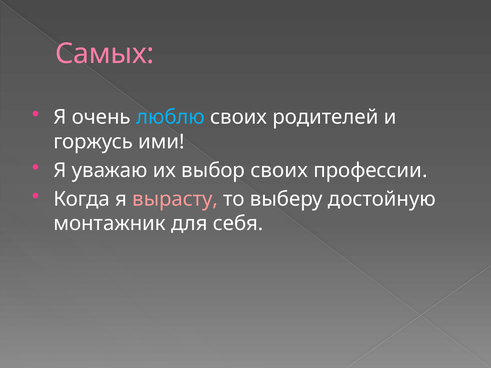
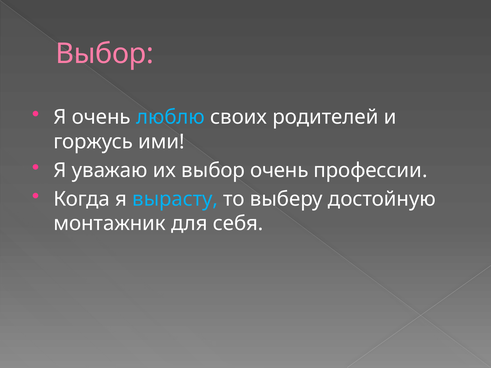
Самых: Самых -> Выбор (105, 54)
выбор своих: своих -> очень (279, 170)
вырасту colour: pink -> light blue (175, 199)
